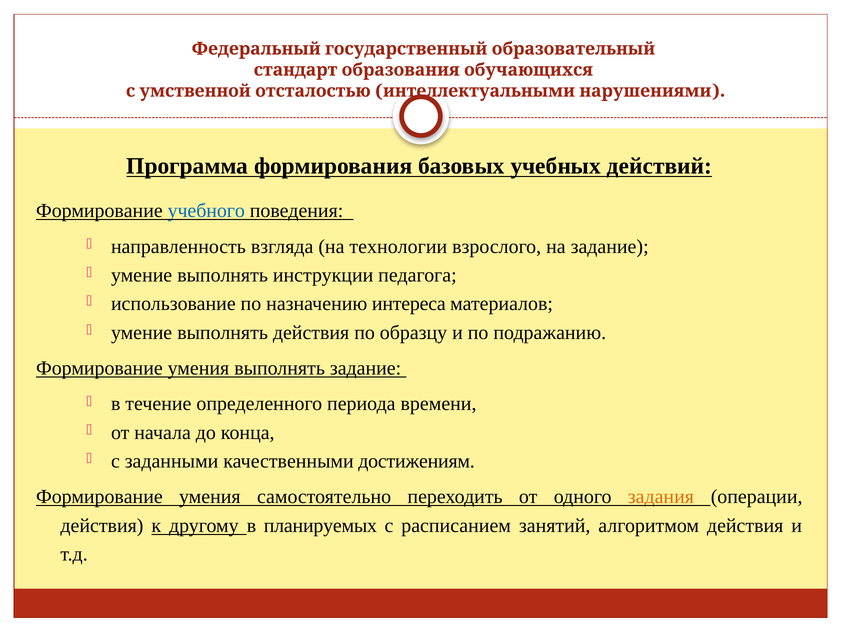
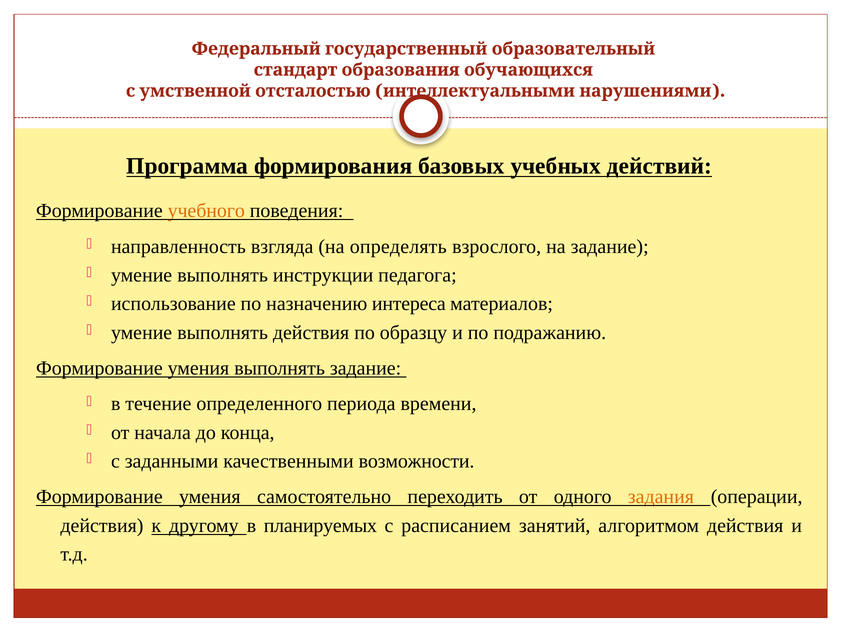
учебного colour: blue -> orange (206, 211)
технологии: технологии -> определять (398, 246)
достижениям: достижениям -> возможности (417, 461)
